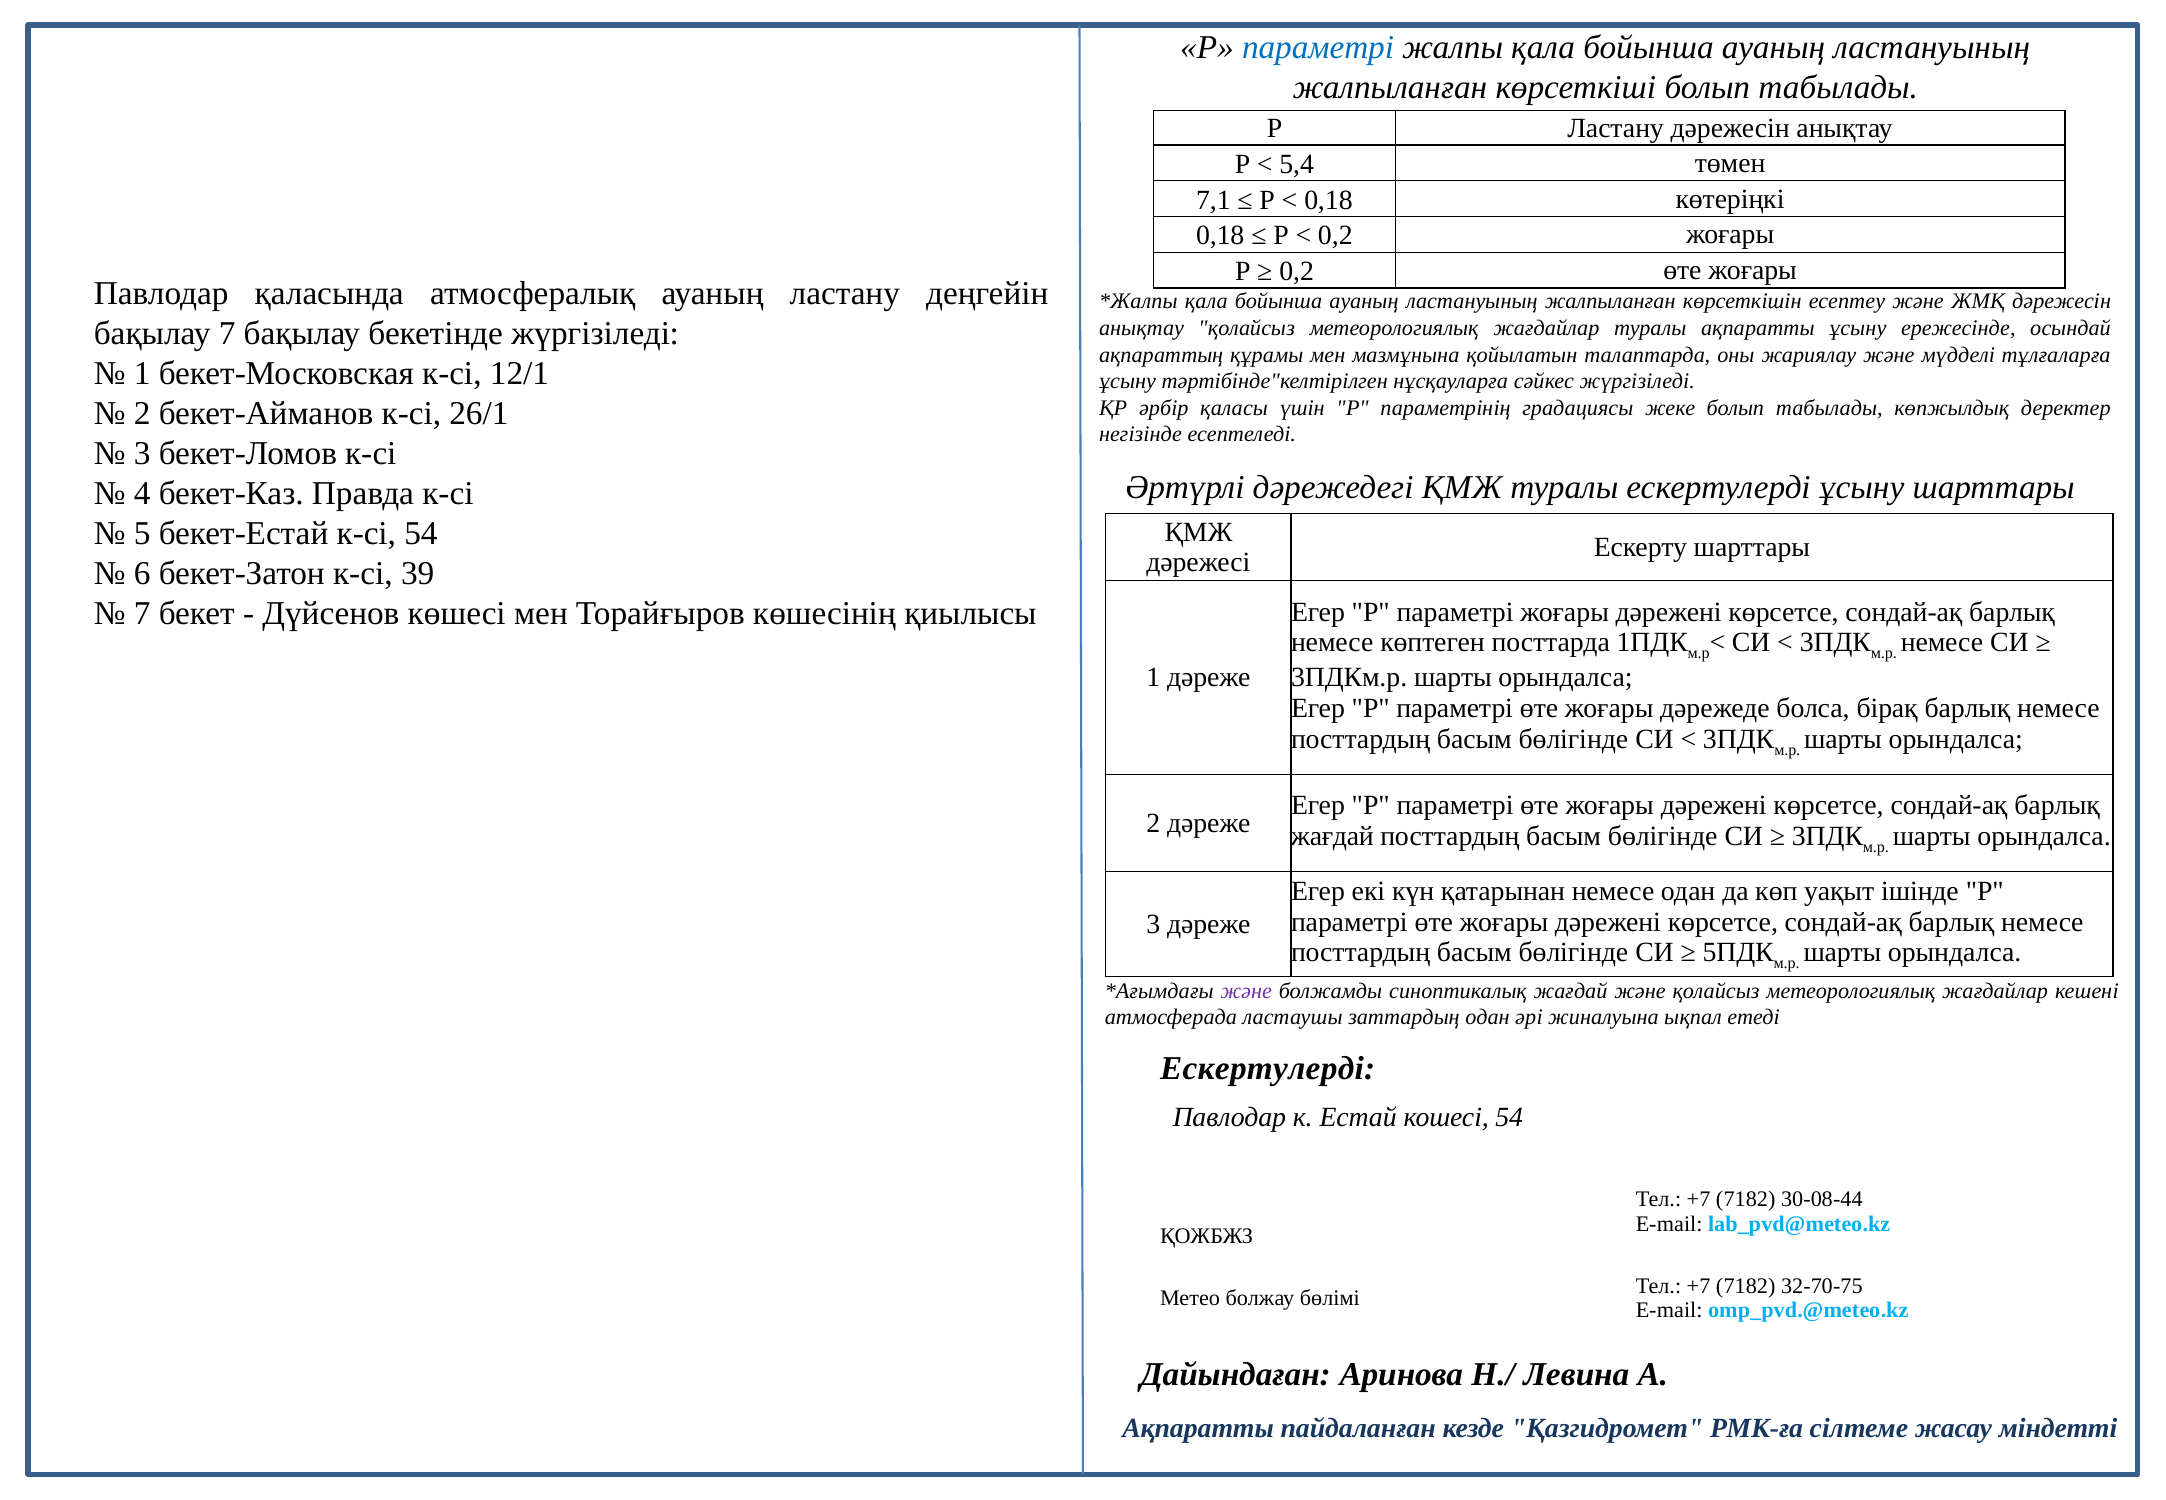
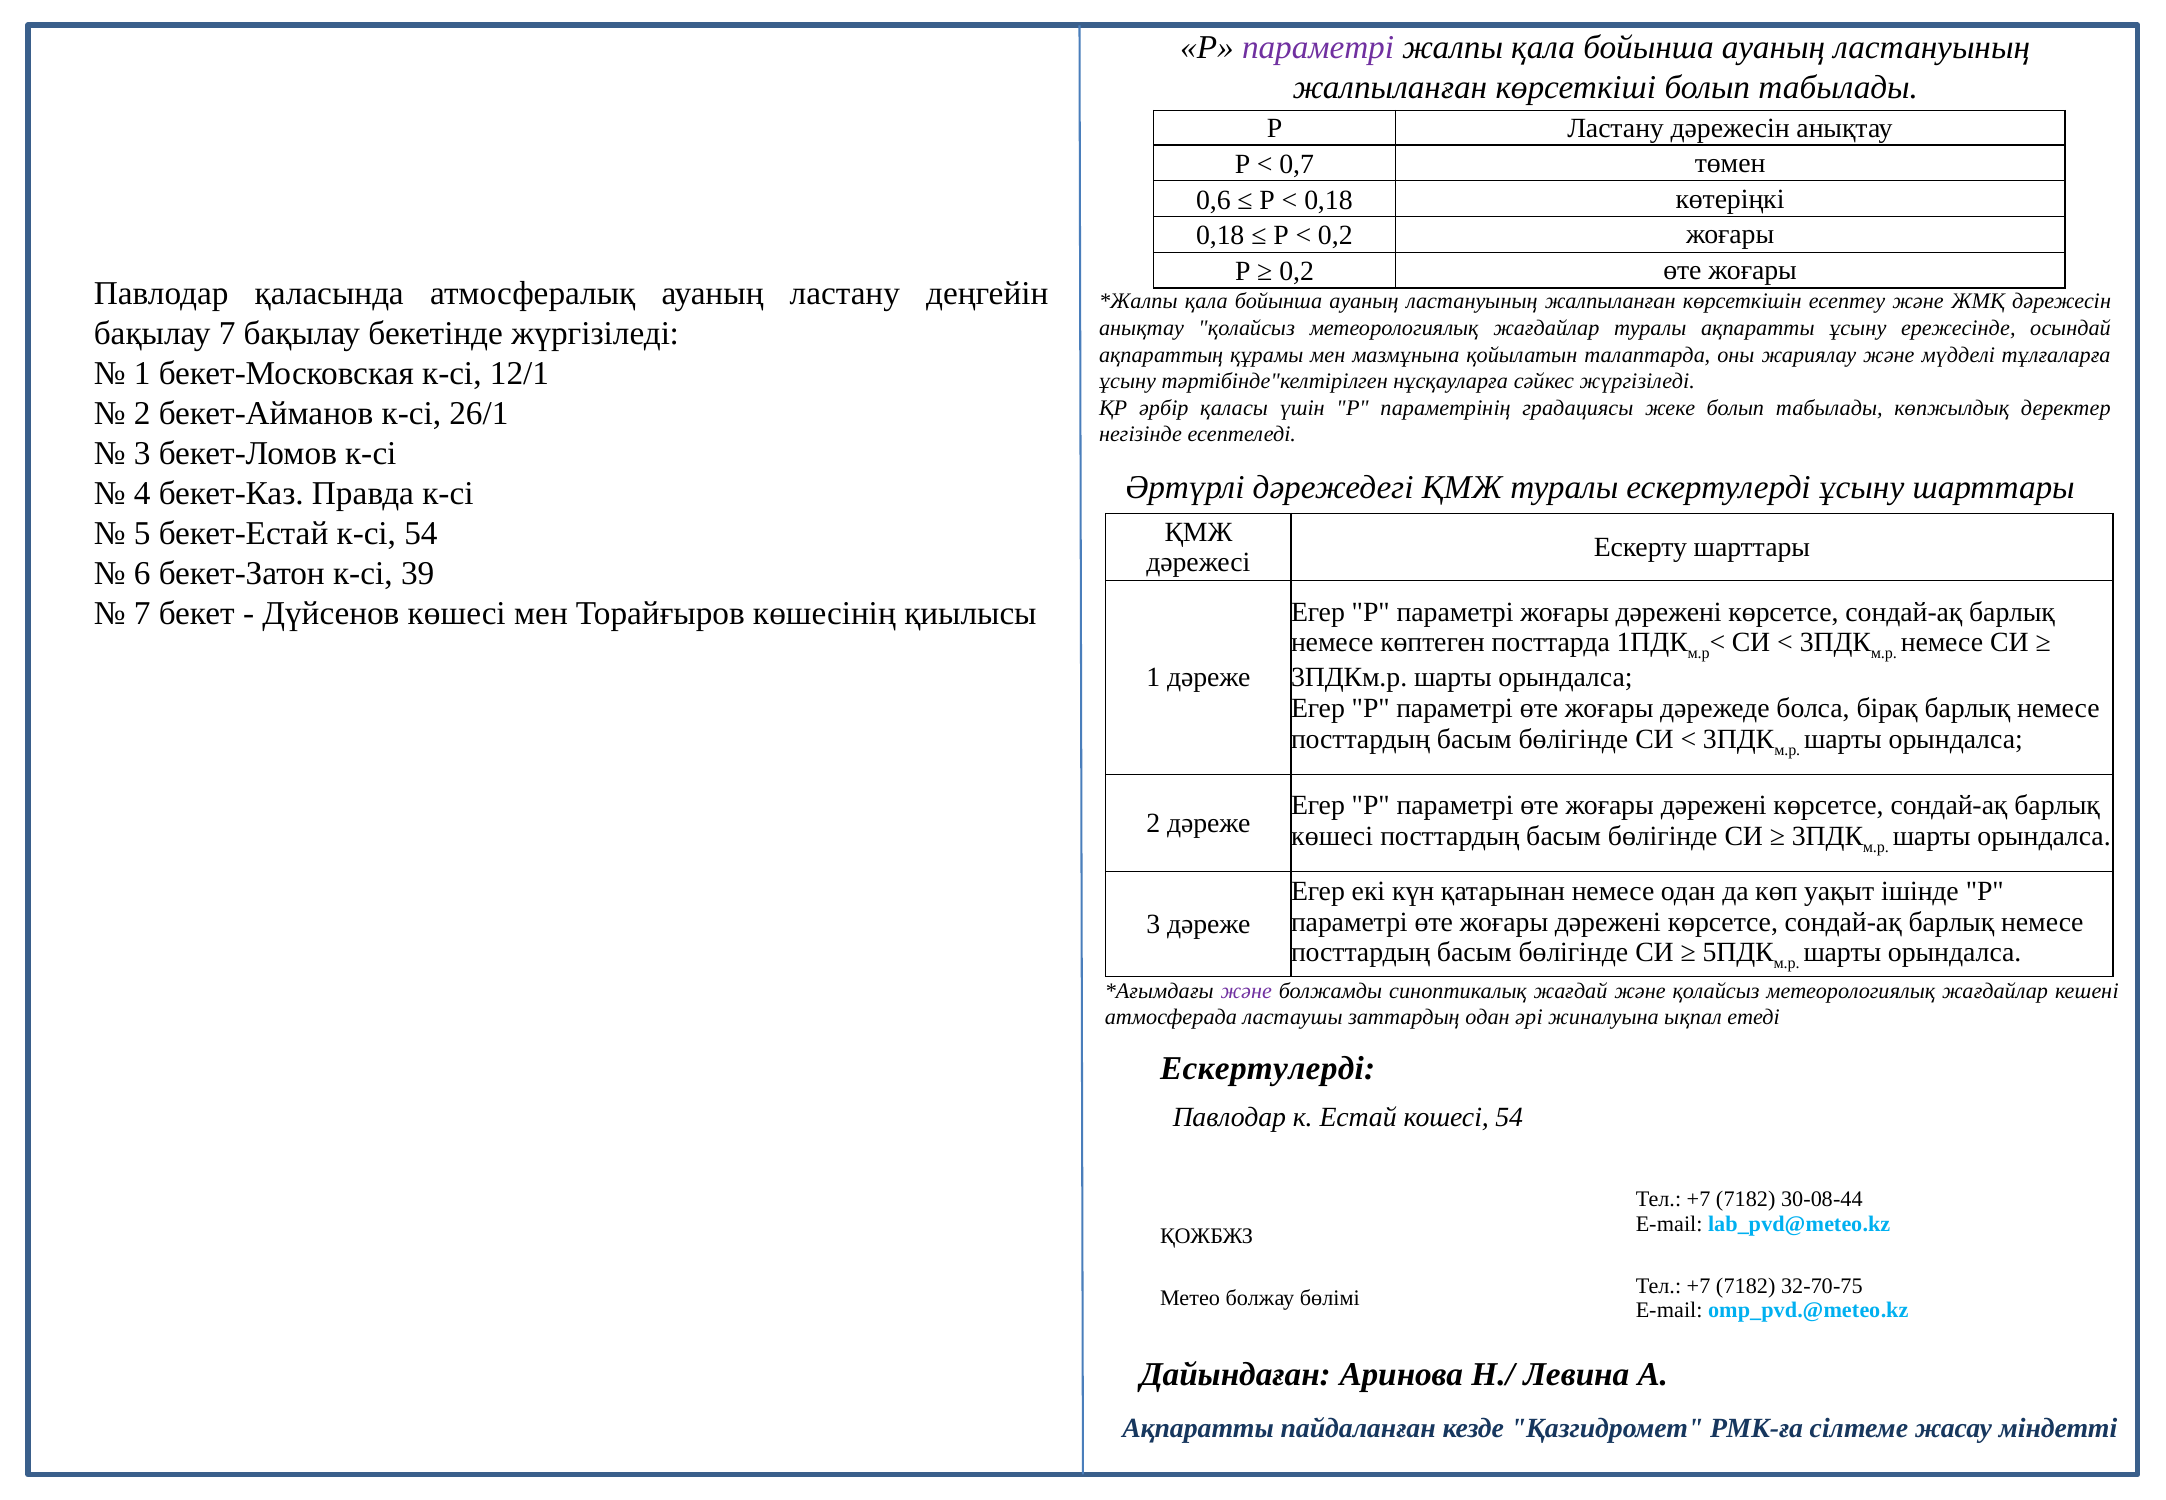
параметрі colour: blue -> purple (1318, 48)
5,4: 5,4 -> 0,7 (1297, 164)
7,1: 7,1 -> 0,6 (1213, 200)
жағдай: жағдай -> көшесі (1332, 836)
